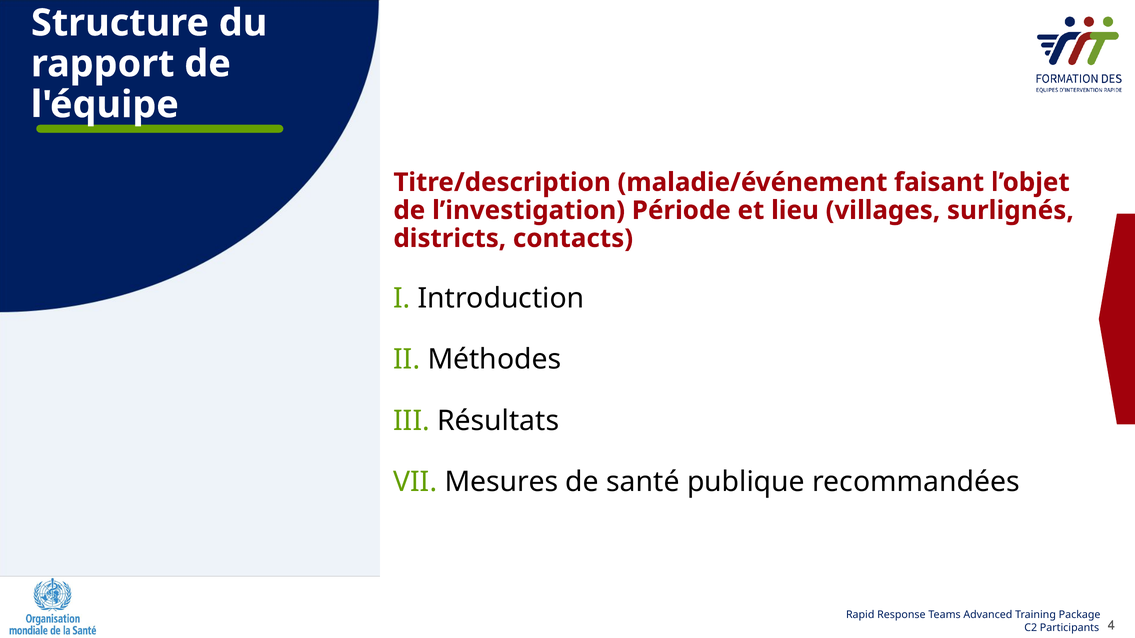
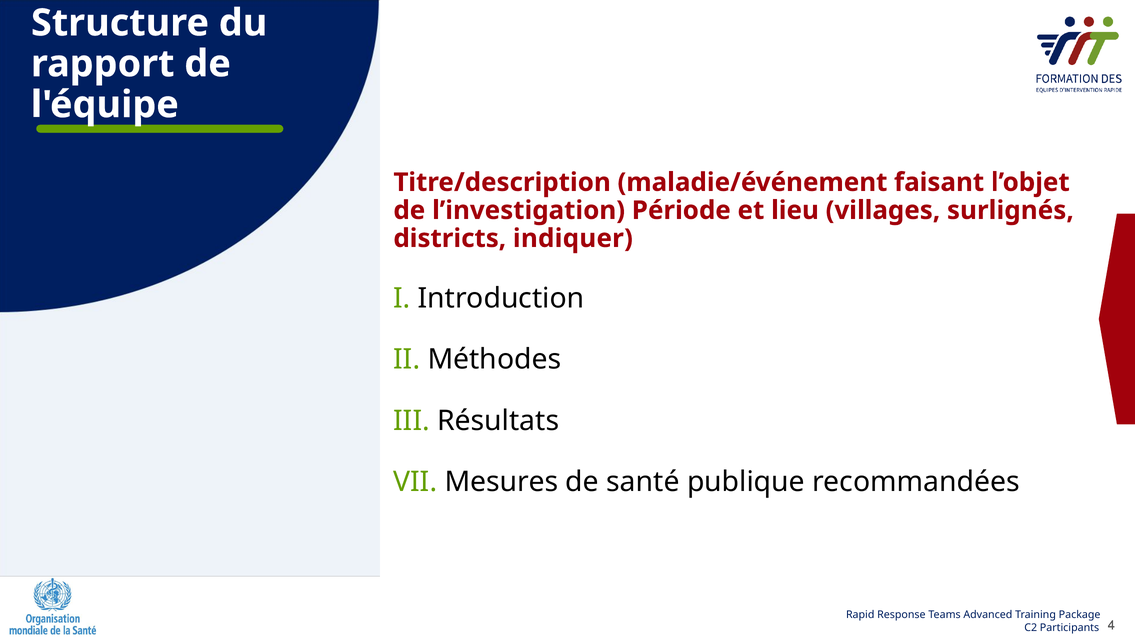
contacts: contacts -> indiquer (573, 239)
